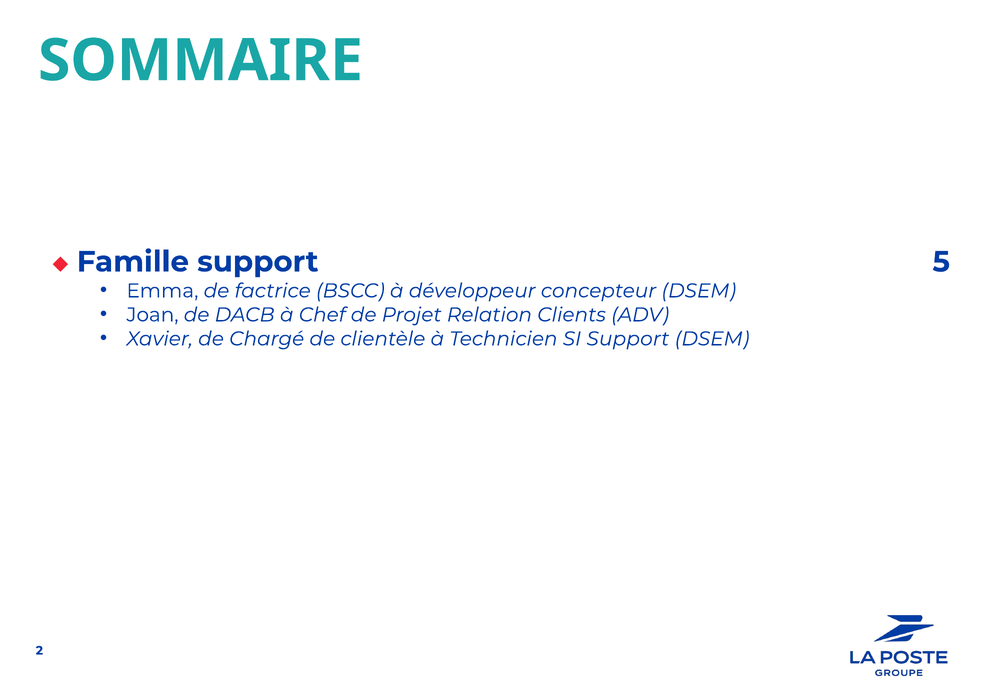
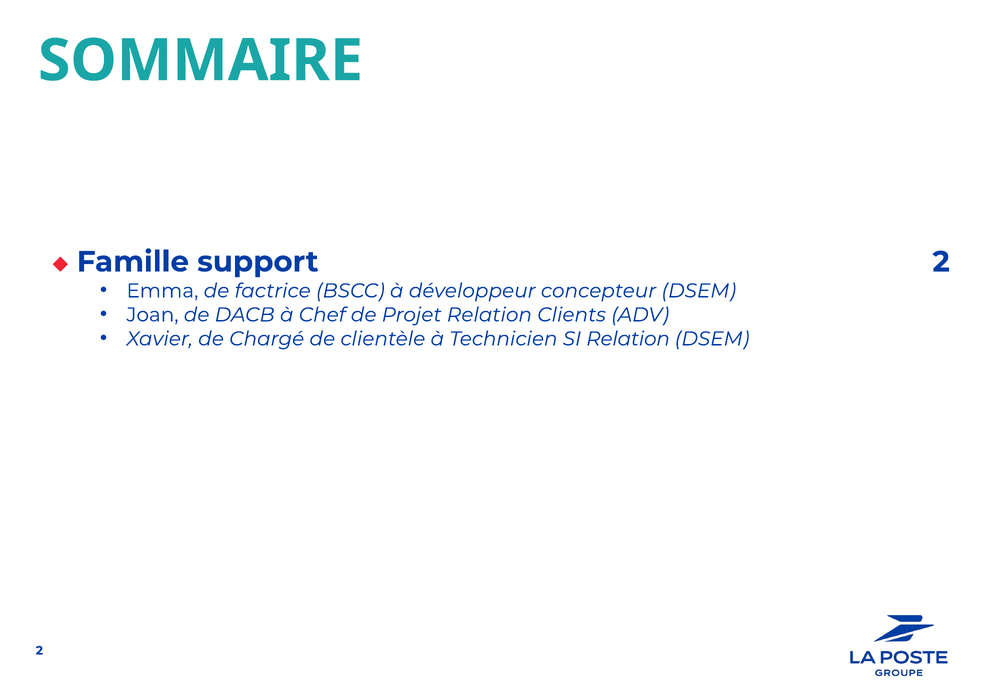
support 5: 5 -> 2 (941, 262)
SI Support: Support -> Relation (628, 339)
